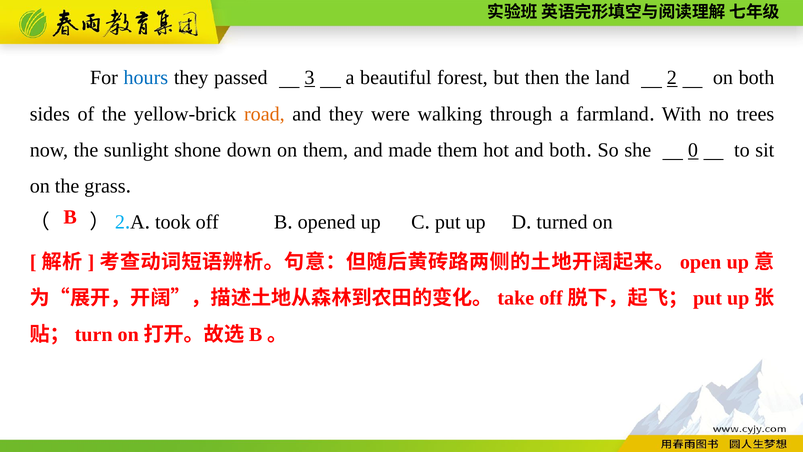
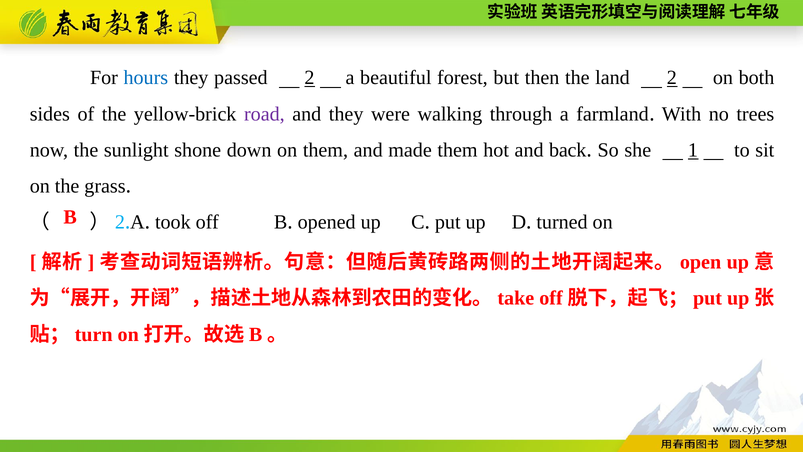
passed 3: 3 -> 2 (309, 78)
road colour: orange -> purple (264, 114)
and both: both -> back (568, 150)
0: 0 -> 1 (693, 150)
